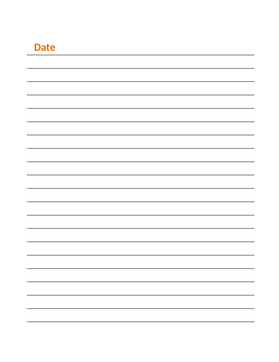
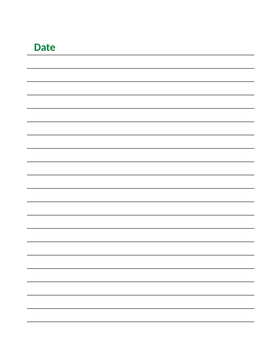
Date colour: orange -> green (45, 47)
